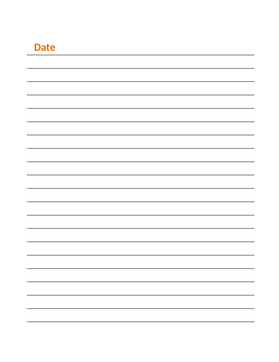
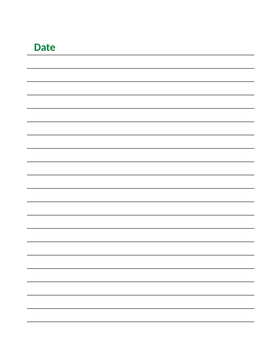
Date colour: orange -> green (45, 47)
